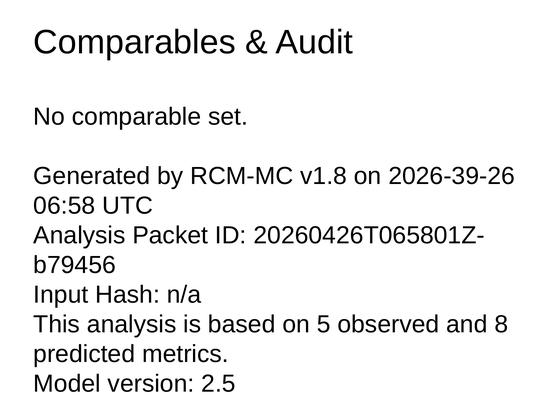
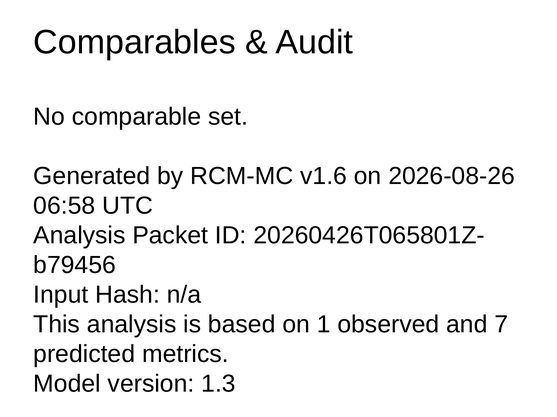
v1.8: v1.8 -> v1.6 (324, 176)
2026-39-26: 2026-39-26 -> 2026-08-26 (452, 176)
5: 5 -> 1 (324, 325)
8: 8 -> 7 (501, 325)
2.5: 2.5 -> 1.3 (218, 384)
